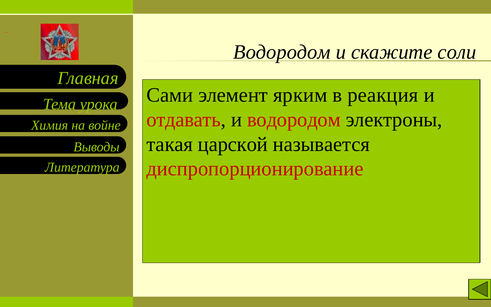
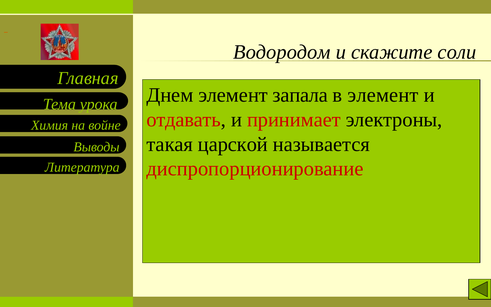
Сами: Сами -> Днем (170, 95)
ярким: ярким -> запала (300, 95)
в реакция: реакция -> элемент (383, 95)
и водородом: водородом -> принимает (294, 120)
